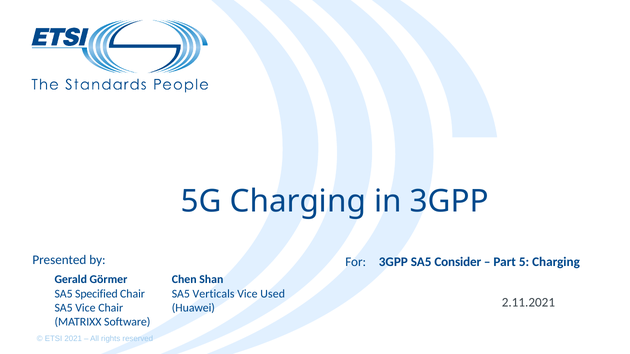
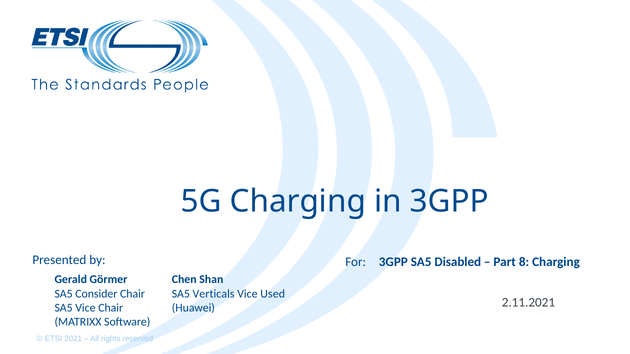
Consider: Consider -> Disabled (458, 262)
5: 5 -> 8 (524, 262)
Specified: Specified -> Consider (96, 294)
